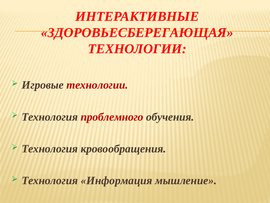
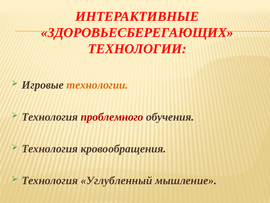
ЗДОРОВЬЕСБЕРЕГАЮЩАЯ: ЗДОРОВЬЕСБЕРЕГАЮЩАЯ -> ЗДОРОВЬЕСБЕРЕГАЮЩИХ (137, 33)
технологии colour: red -> orange (97, 85)
Информация: Информация -> Углубленный (116, 180)
